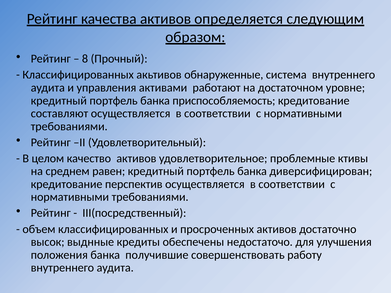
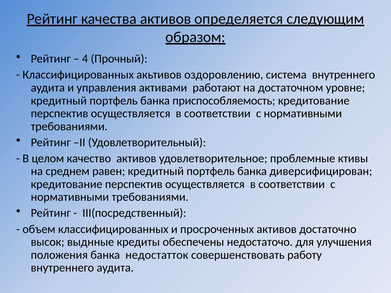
8: 8 -> 4 (85, 59)
обнаруженные: обнаруженные -> оздоровлению (224, 75)
составляют: составляют -> перспектив (60, 114)
получившие: получившие -> недостатток (157, 255)
